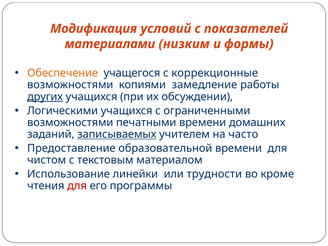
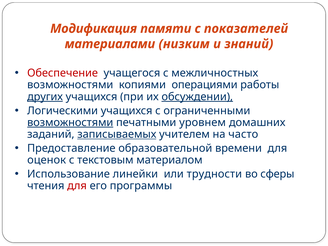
условий: условий -> памяти (166, 29)
формы: формы -> знаний (249, 44)
Обеспечение colour: orange -> red (63, 73)
коррекционные: коррекционные -> межличностных (215, 73)
замедление: замедление -> операциями (205, 85)
обсуждении underline: none -> present (197, 97)
возможностями underline: none -> present (70, 122)
печатными времени: времени -> уровнем (203, 122)
чистом: чистом -> оценок (47, 160)
кроме: кроме -> сферы (277, 174)
